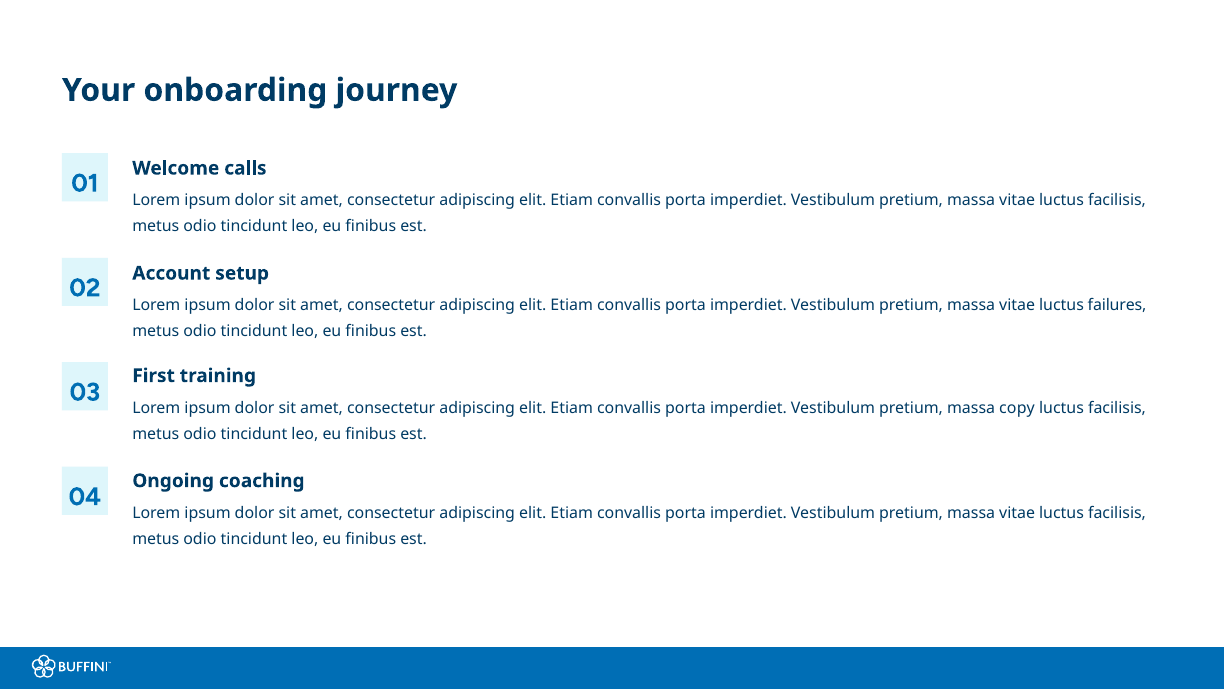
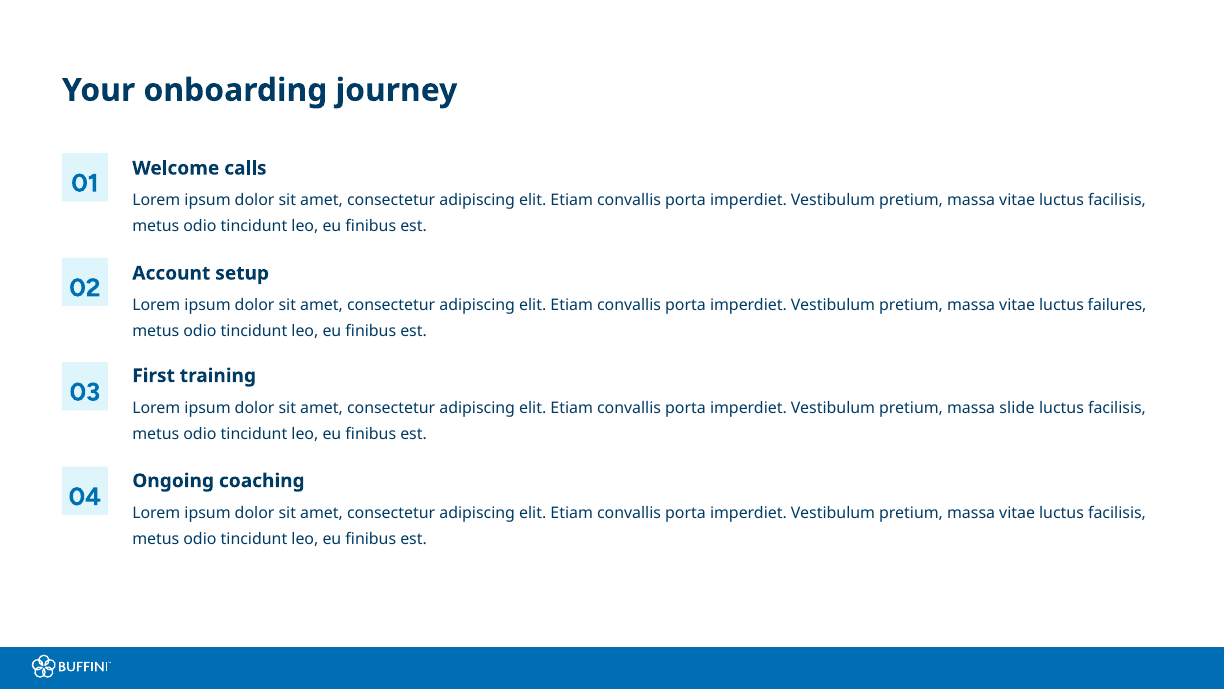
copy: copy -> slide (1017, 408)
